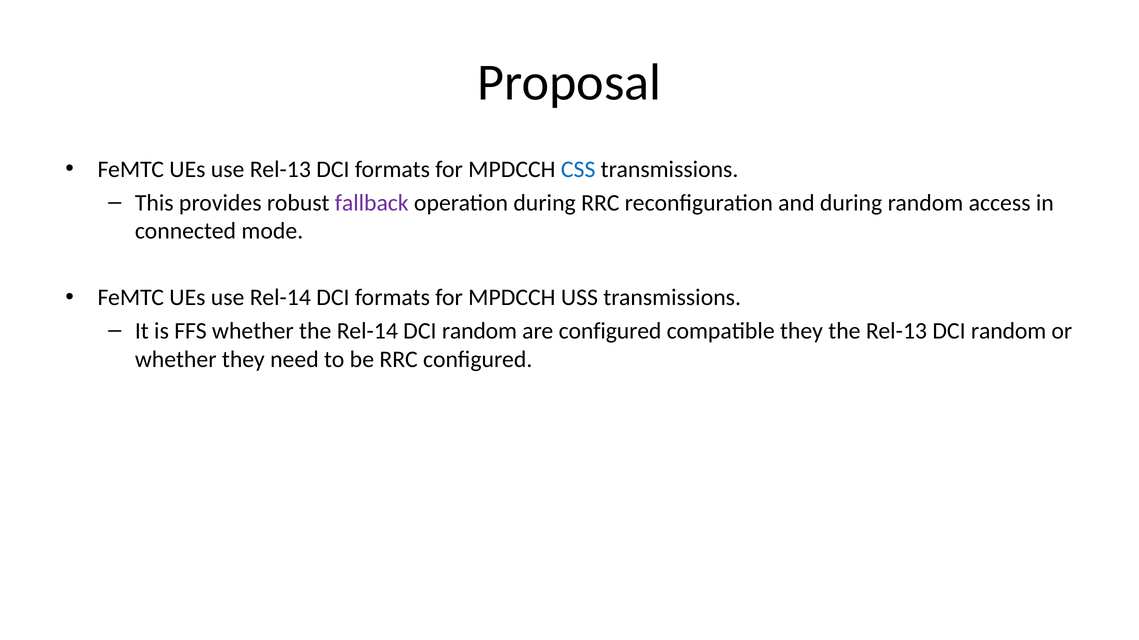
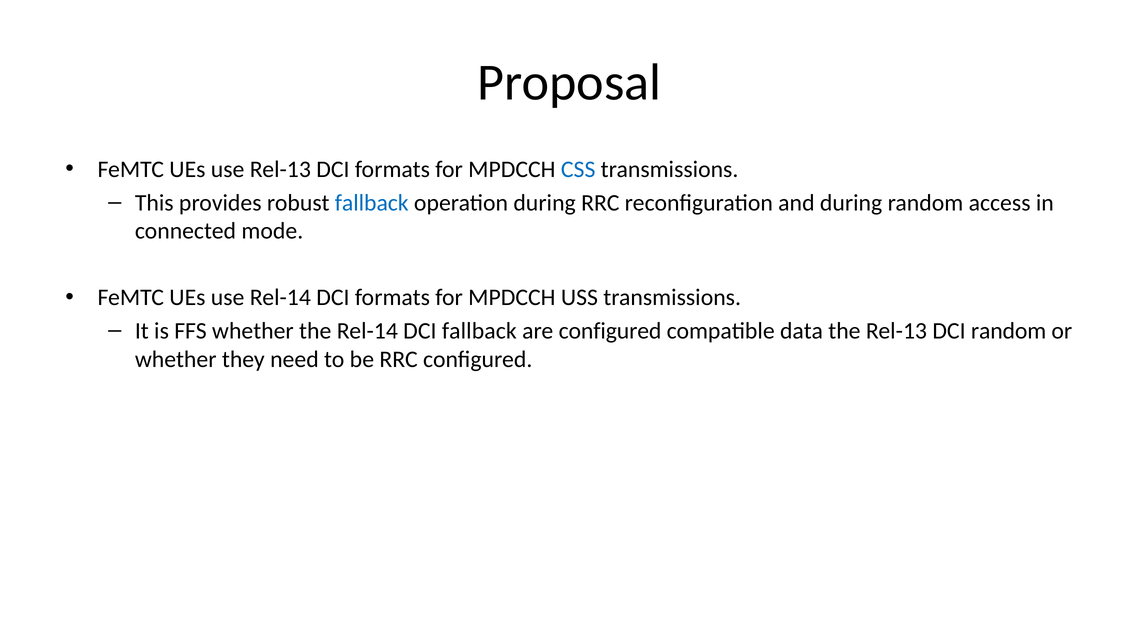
fallback colour: purple -> blue (372, 203)
Rel-14 DCI random: random -> fallback (479, 331)
compatible they: they -> data (802, 331)
